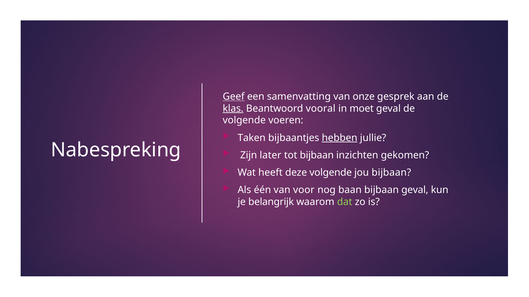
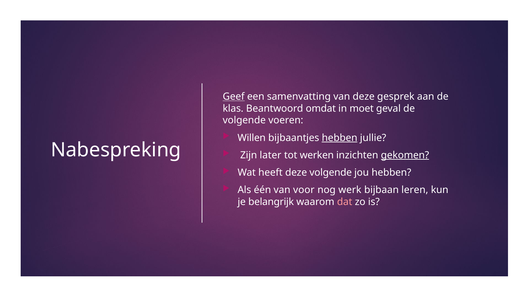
van onze: onze -> deze (364, 97)
klas underline: present -> none (233, 109)
vooral: vooral -> omdat (321, 109)
Taken: Taken -> Willen (252, 138)
tot bijbaan: bijbaan -> werken (317, 155)
gekomen underline: none -> present (405, 155)
jou bijbaan: bijbaan -> hebben (391, 173)
baan: baan -> werk (350, 190)
bijbaan geval: geval -> leren (415, 190)
dat colour: light green -> pink (345, 202)
